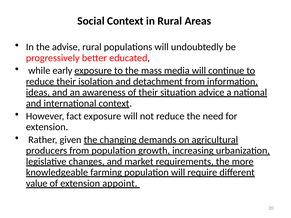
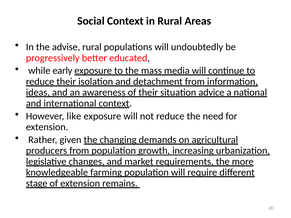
fact: fact -> like (74, 116)
value: value -> stage (37, 184)
appoint: appoint -> remains (120, 184)
